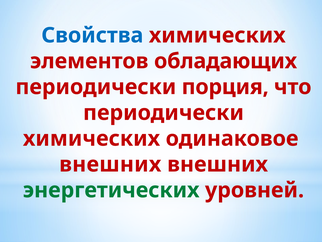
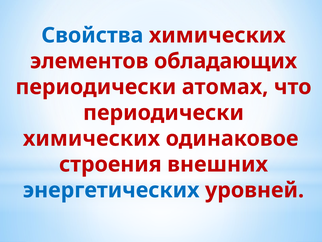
порция: порция -> атомах (225, 87)
внешних: внешних -> строения (110, 164)
энергетических colour: green -> blue (111, 190)
